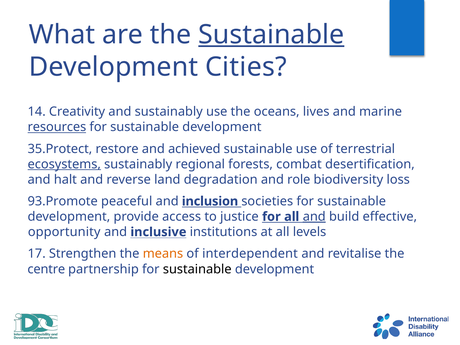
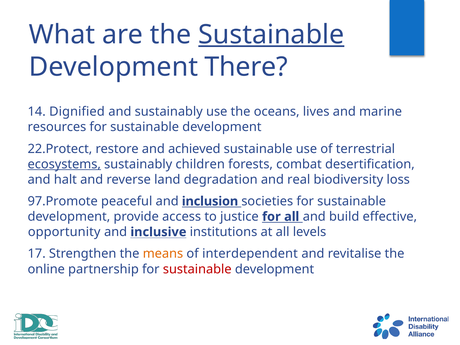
Cities: Cities -> There (246, 67)
Creativity: Creativity -> Dignified (77, 112)
resources underline: present -> none (57, 127)
35.Protect: 35.Protect -> 22.Protect (60, 149)
regional: regional -> children (200, 164)
role: role -> real (299, 180)
93.Promote: 93.Promote -> 97.Promote (63, 201)
and underline: present -> none (314, 217)
centre: centre -> online (46, 269)
sustainable colour: black -> red (197, 269)
